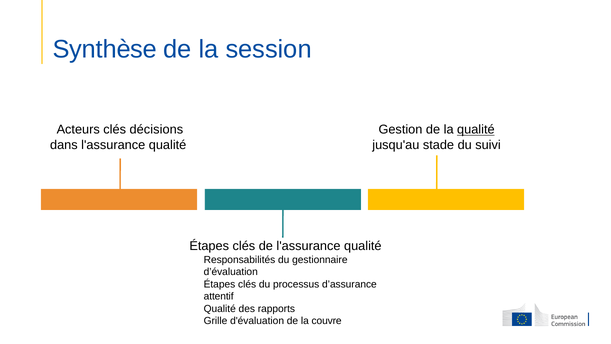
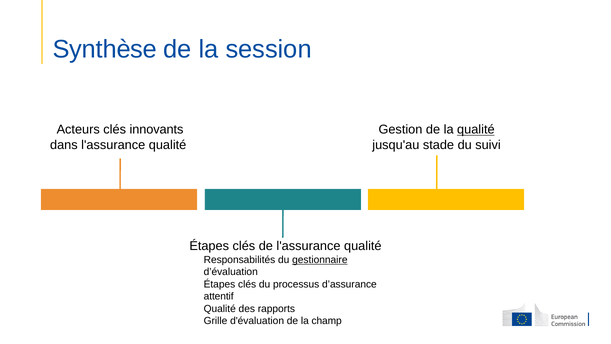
décisions: décisions -> innovants (156, 130)
gestionnaire underline: none -> present (320, 260)
couvre: couvre -> champ (327, 321)
